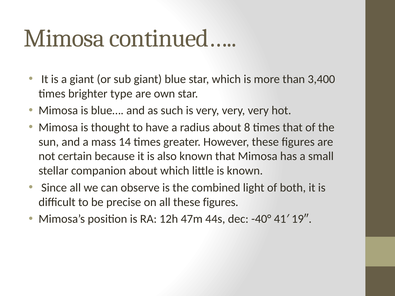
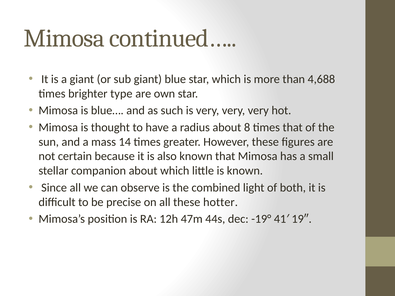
3,400: 3,400 -> 4,688 (321, 79)
all these figures: figures -> hotter (220, 202)
-40°: -40° -> -19° (261, 219)
